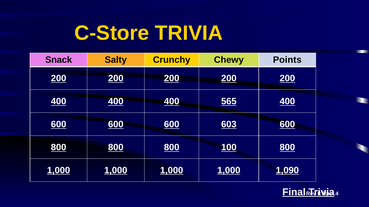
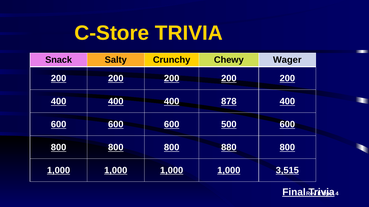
Points: Points -> Wager (287, 60)
565: 565 -> 878 (229, 102)
603: 603 -> 500 (229, 125)
100: 100 -> 880 (229, 148)
1,090: 1,090 -> 3,515 (287, 171)
